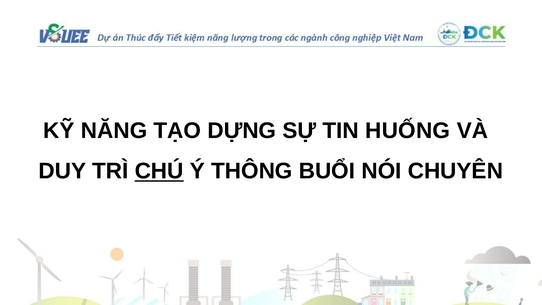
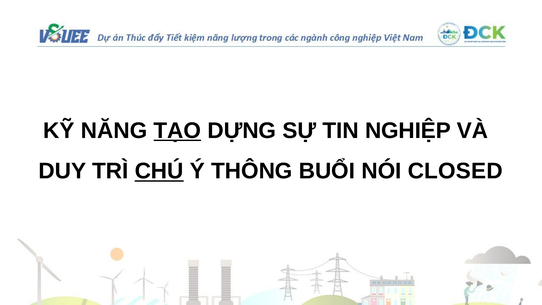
TẠO underline: none -> present (177, 131)
HUỐNG: HUỐNG -> NGHIỆP (408, 131)
CHUYÊN: CHUYÊN -> CLOSED (455, 171)
